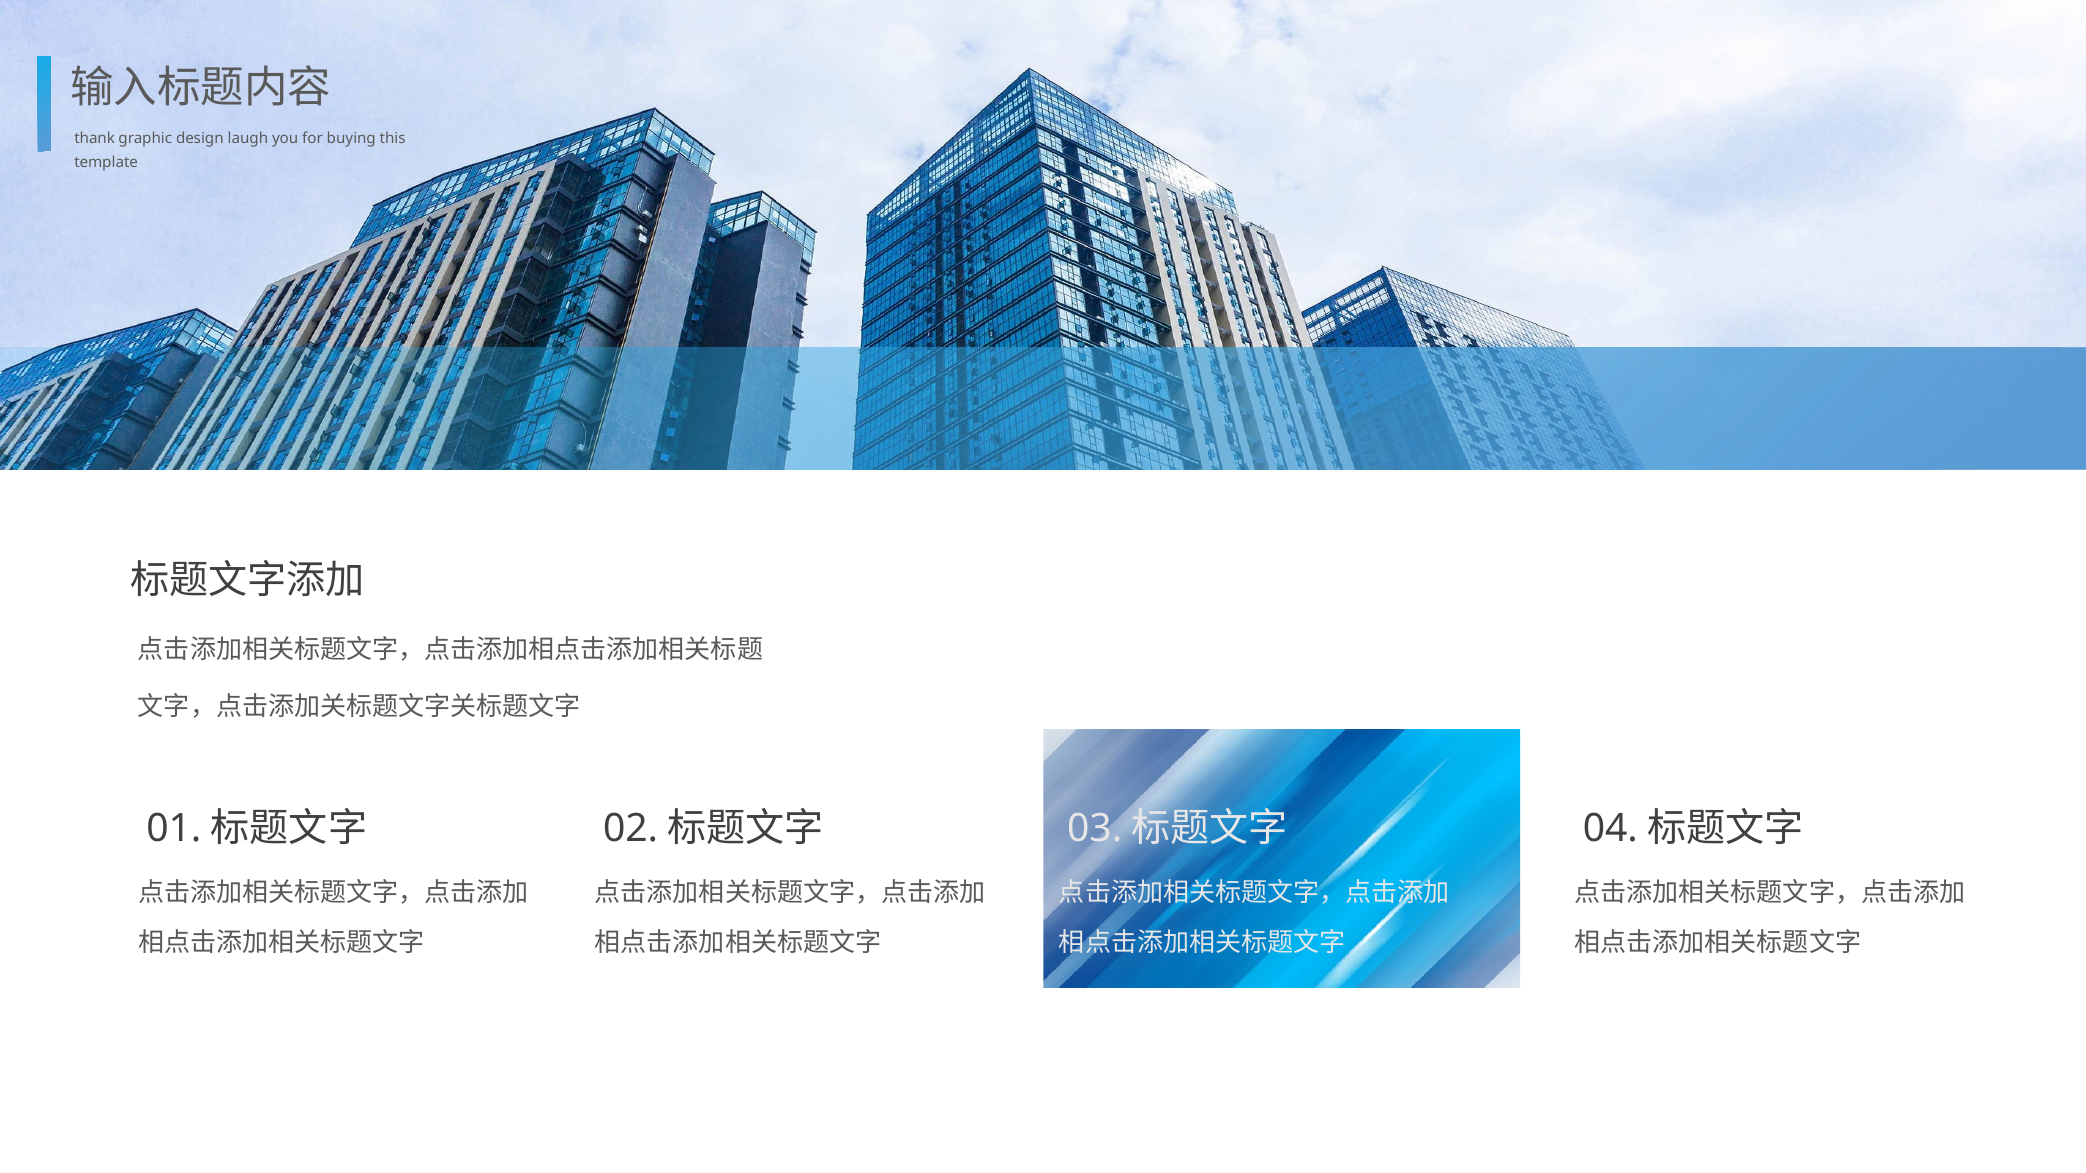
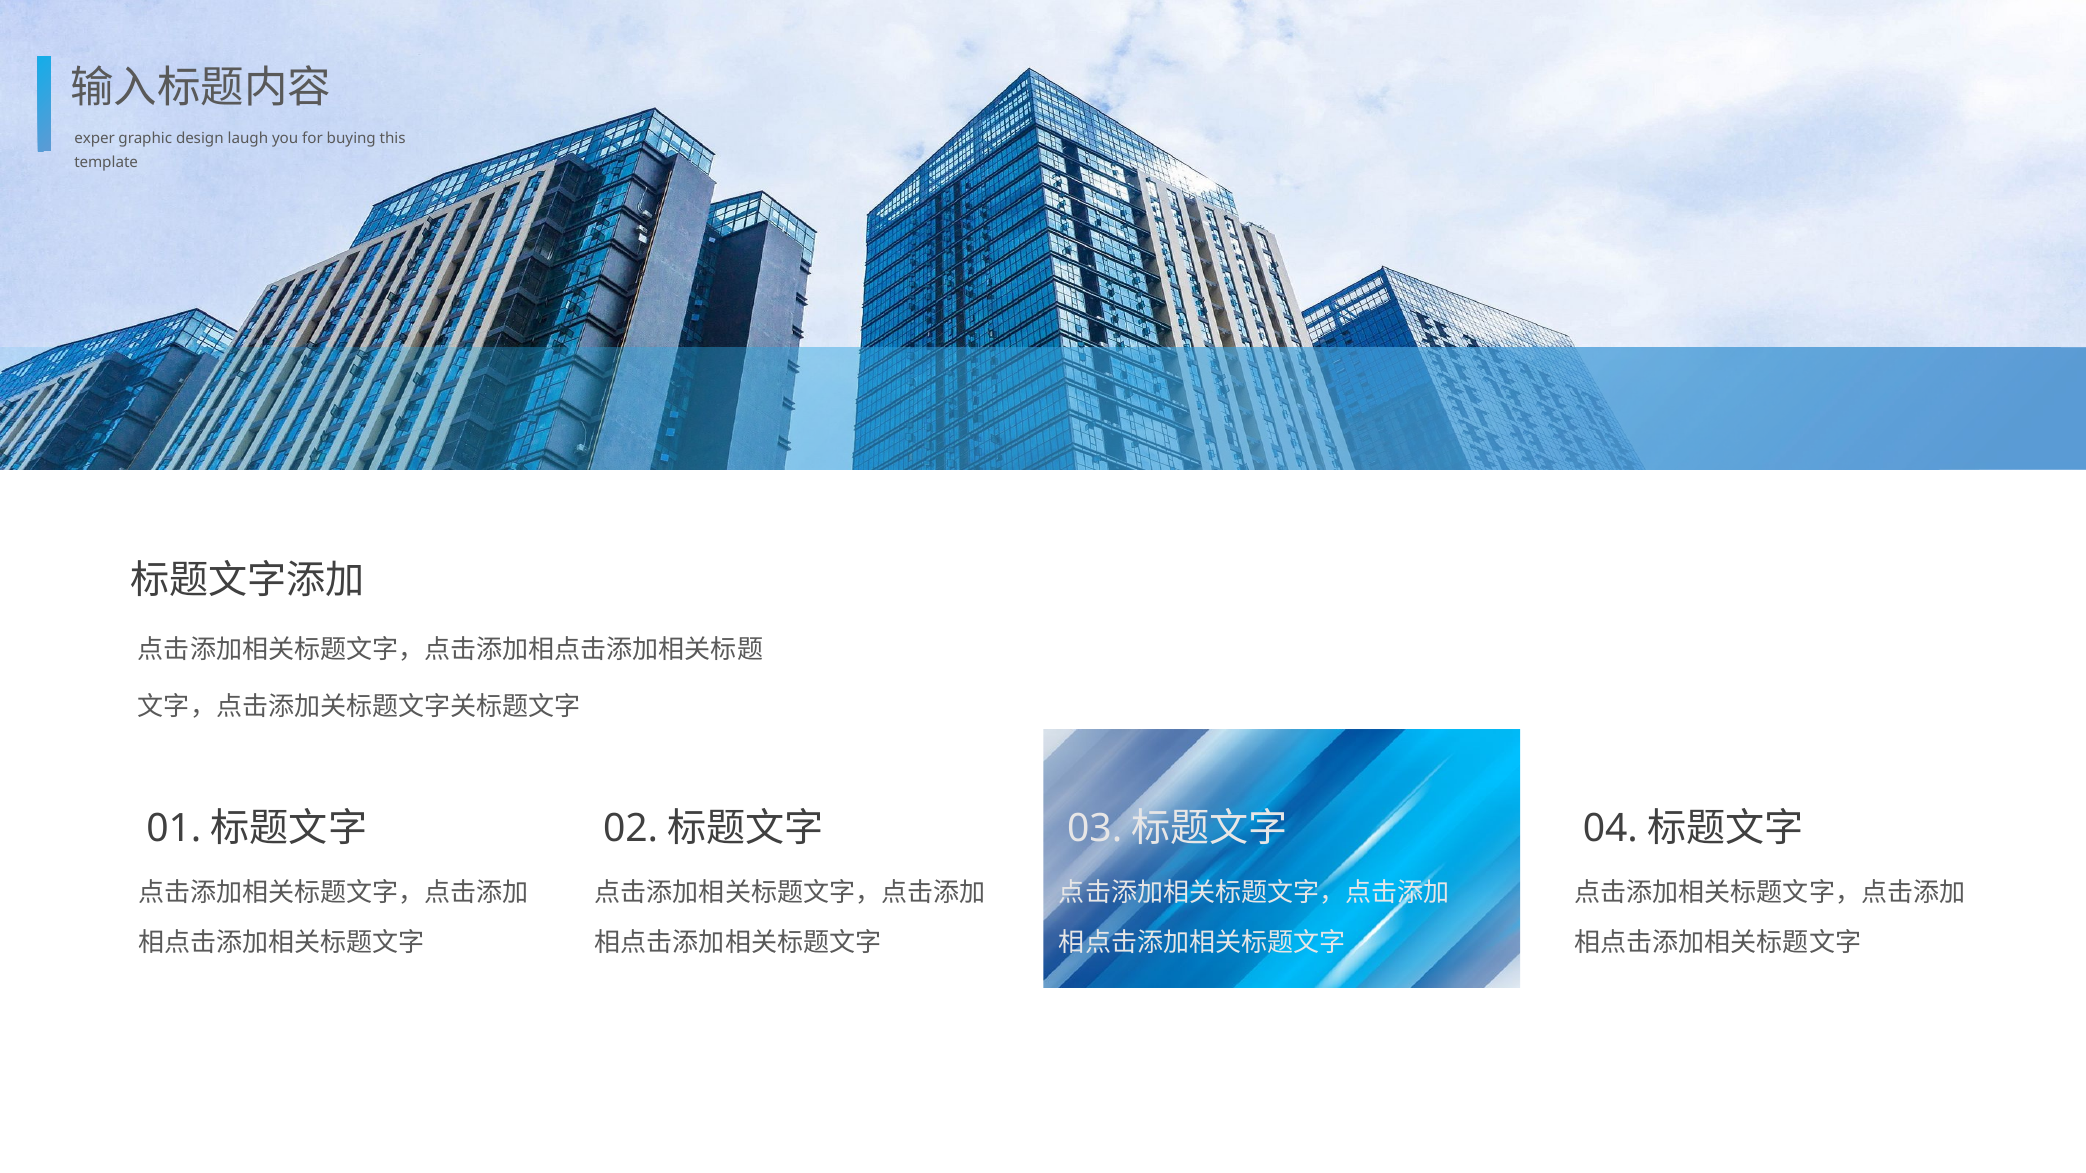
thank: thank -> exper (95, 138)
